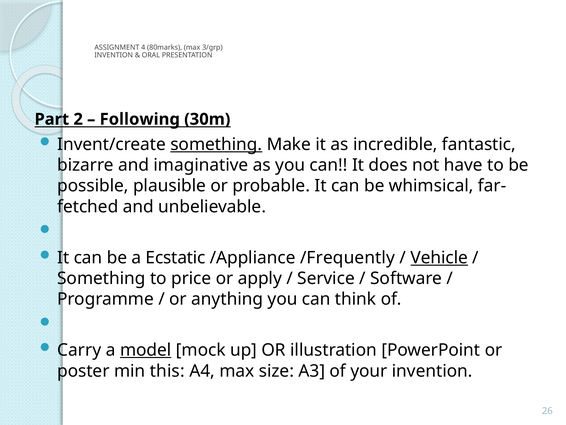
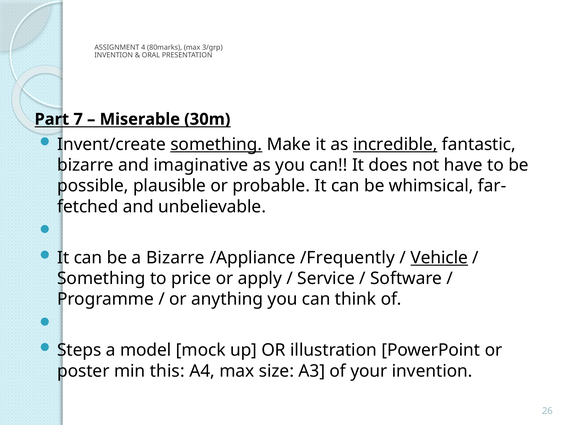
2: 2 -> 7 (78, 119)
Following: Following -> Miserable (140, 119)
incredible underline: none -> present (395, 144)
a Ecstatic: Ecstatic -> Bizarre (175, 257)
Carry: Carry -> Steps (79, 350)
model underline: present -> none (146, 350)
